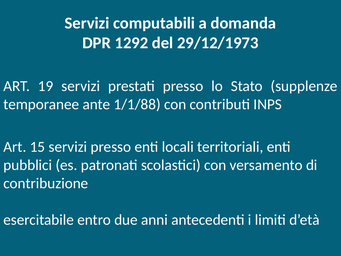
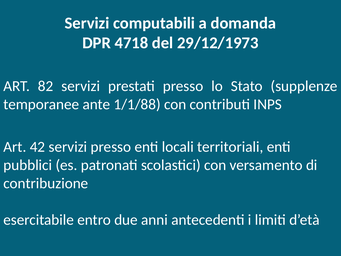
1292: 1292 -> 4718 (131, 43)
19: 19 -> 82 (46, 86)
15: 15 -> 42 (37, 147)
